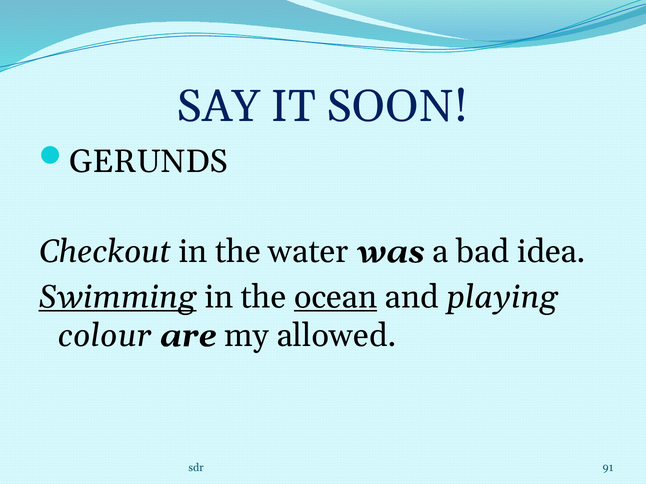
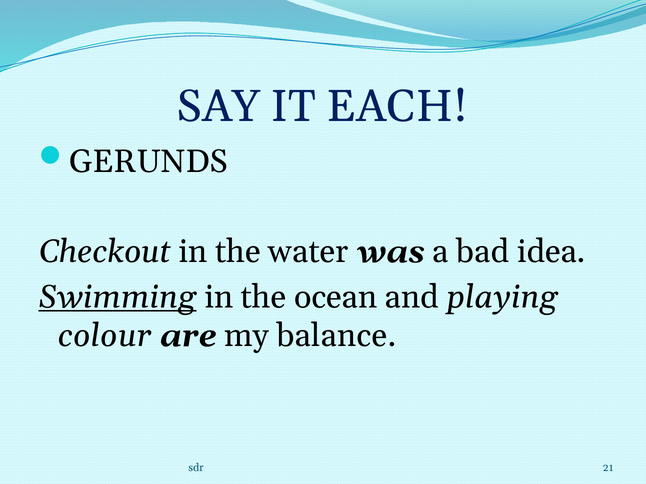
SOON: SOON -> EACH (397, 107)
ocean underline: present -> none (336, 297)
allowed: allowed -> balance (336, 336)
91: 91 -> 21 (608, 468)
